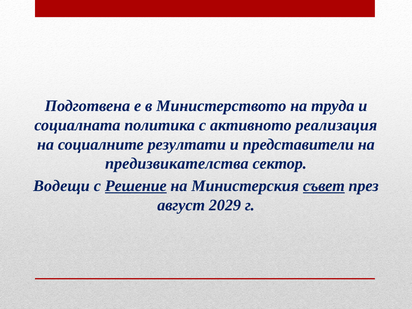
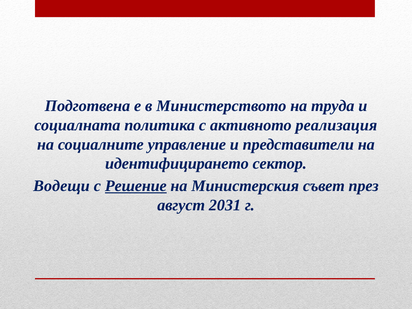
резултати: резултати -> управление (187, 144)
предизвикателства: предизвикателства -> идентифицирането (177, 164)
съвет underline: present -> none (324, 186)
2029: 2029 -> 2031 (225, 205)
